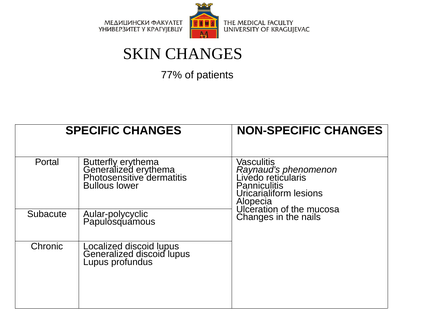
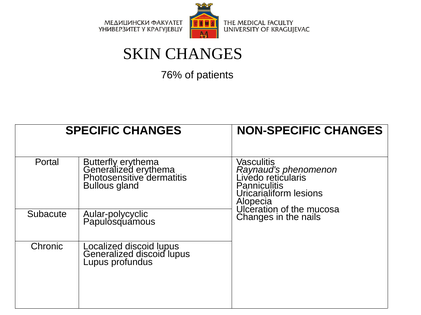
77%: 77% -> 76% (171, 75)
lower: lower -> gland (128, 186)
